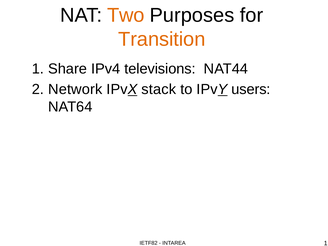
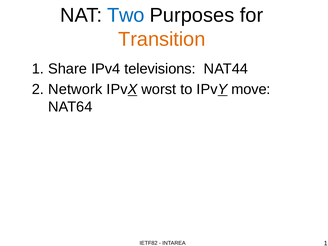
Two colour: orange -> blue (126, 15)
stack: stack -> worst (159, 89)
users: users -> move (251, 89)
